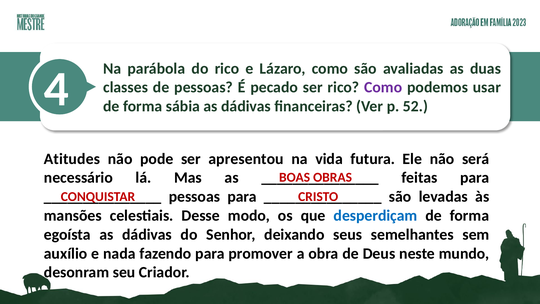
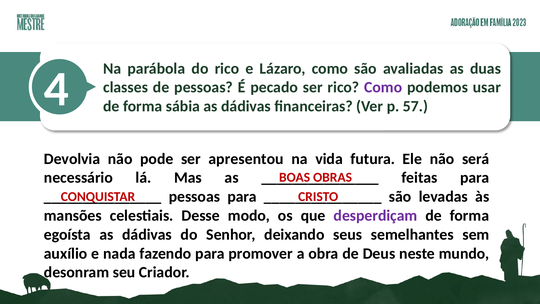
52: 52 -> 57 (415, 106)
Atitudes: Atitudes -> Devolvia (72, 159)
desperdiçam colour: blue -> purple (375, 215)
